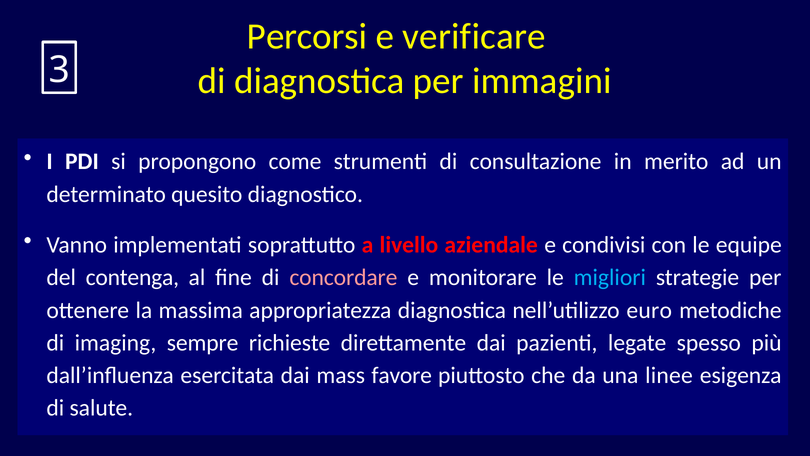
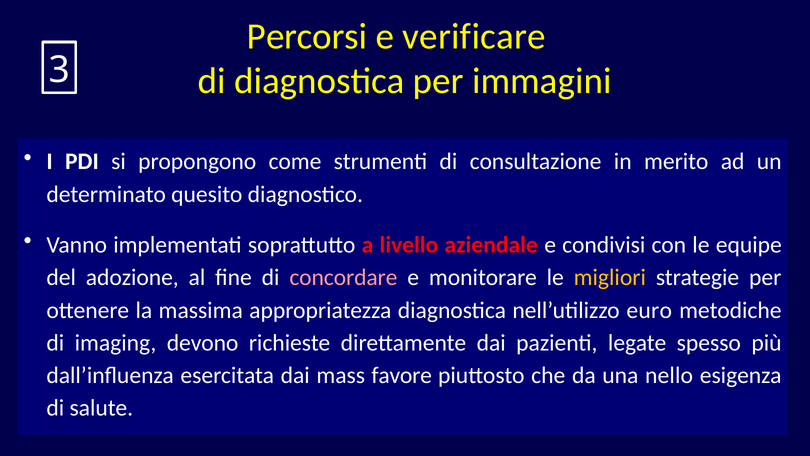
contenga: contenga -> adozione (132, 277)
migliori colour: light blue -> yellow (610, 277)
sempre: sempre -> devono (203, 343)
linee: linee -> nello (669, 375)
